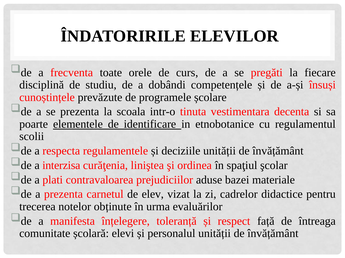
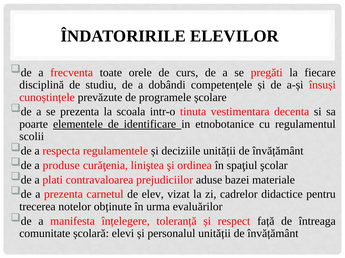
interzisa: interzisa -> produse (61, 166)
